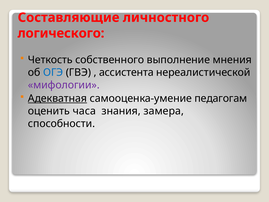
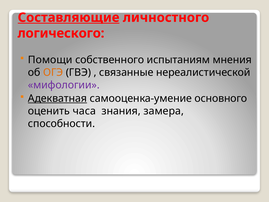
Составляющие underline: none -> present (69, 18)
Четкость: Четкость -> Помощи (50, 60)
выполнение: выполнение -> испытаниям (178, 60)
ОГЭ colour: blue -> orange (53, 72)
ассистента: ассистента -> связанные (126, 72)
педагогам: педагогам -> основного (221, 98)
